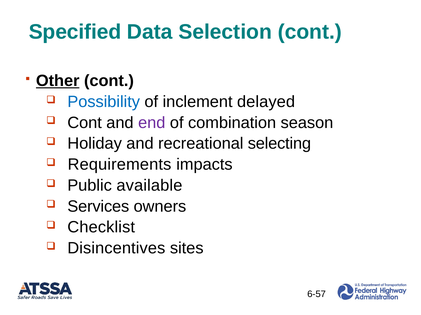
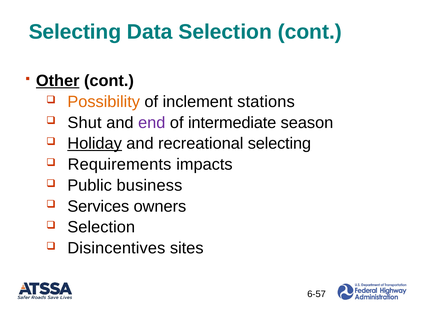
Specified: Specified -> Selecting (75, 32)
Possibility colour: blue -> orange (104, 102)
delayed: delayed -> stations (266, 102)
Cont: Cont -> Shut (85, 123)
combination: combination -> intermediate (232, 123)
Holiday underline: none -> present (95, 144)
available: available -> business (149, 186)
Checklist: Checklist -> Selection (101, 228)
